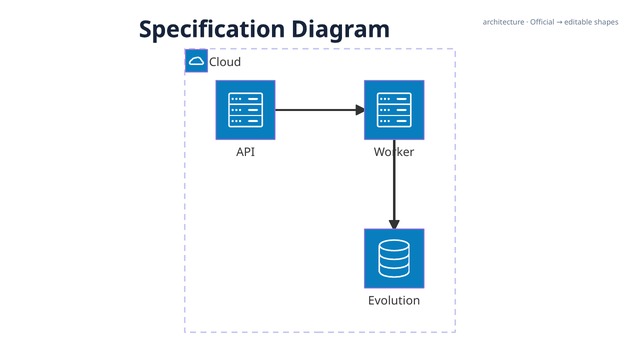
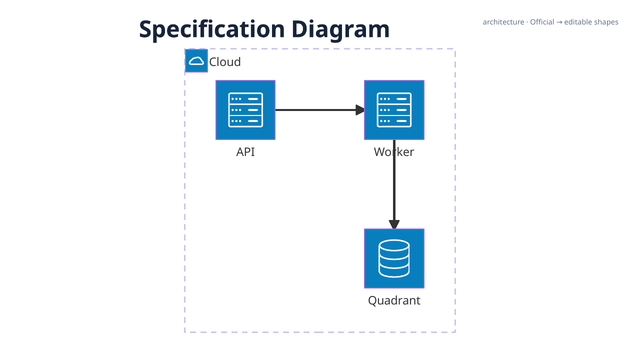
Evolution: Evolution -> Quadrant (394, 301)
